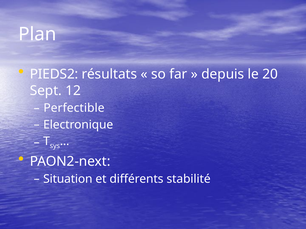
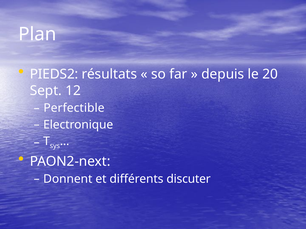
Situation: Situation -> Donnent (68, 179)
stabilité: stabilité -> discuter (189, 179)
